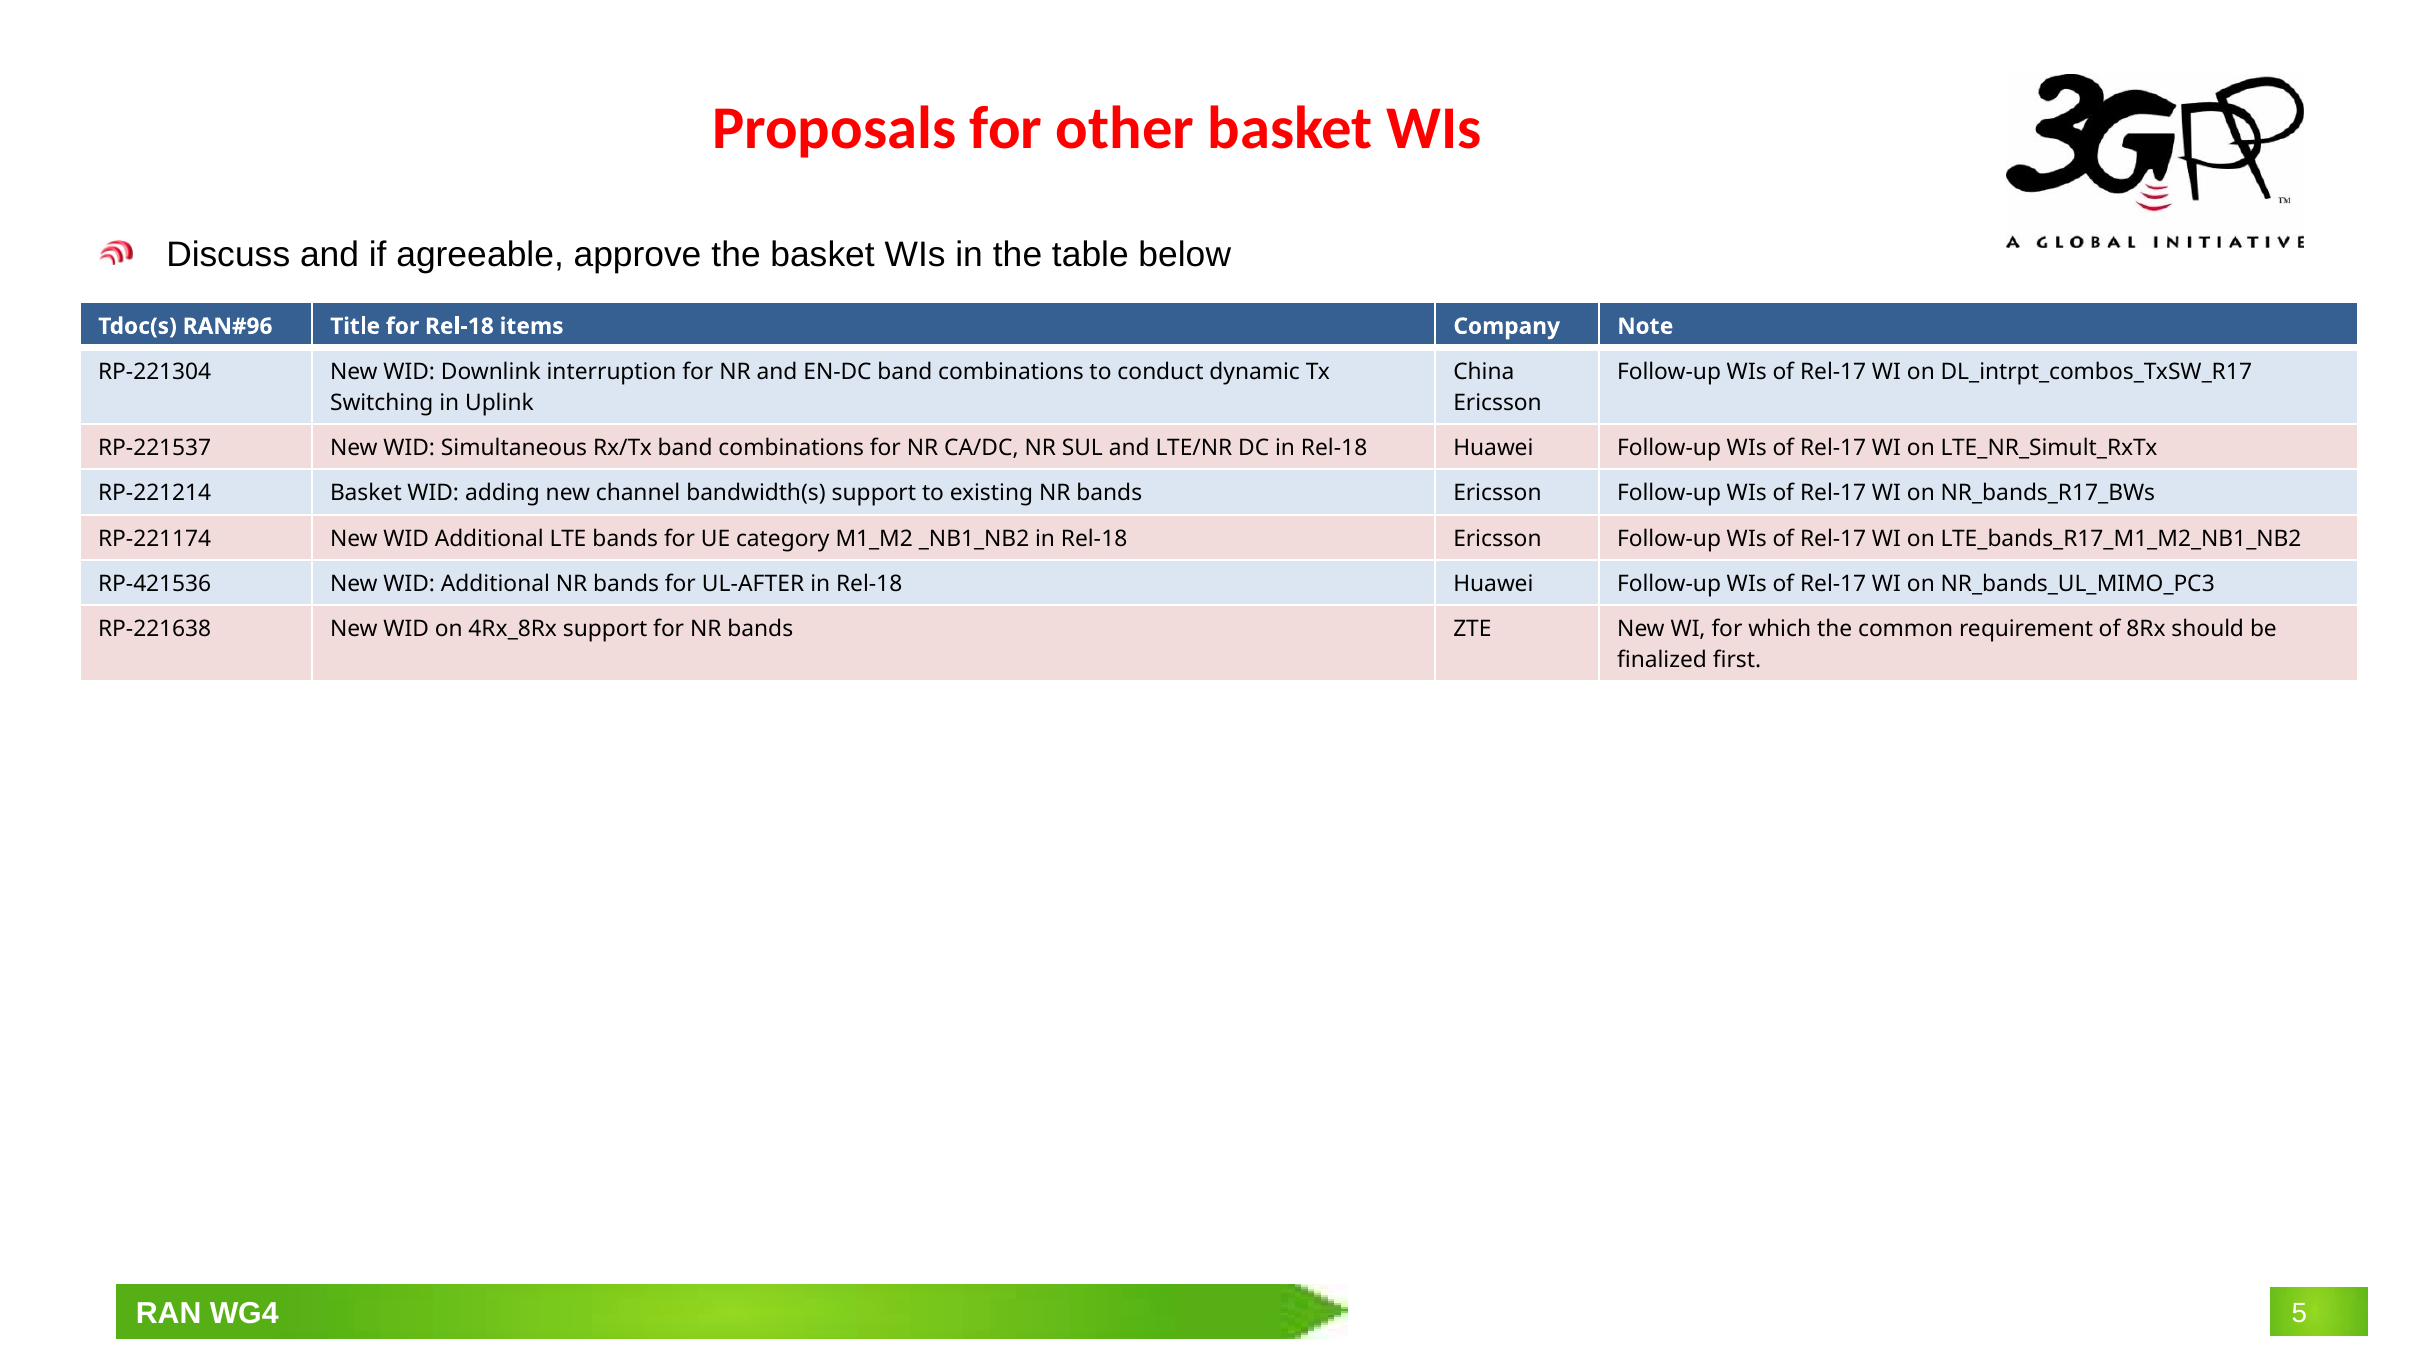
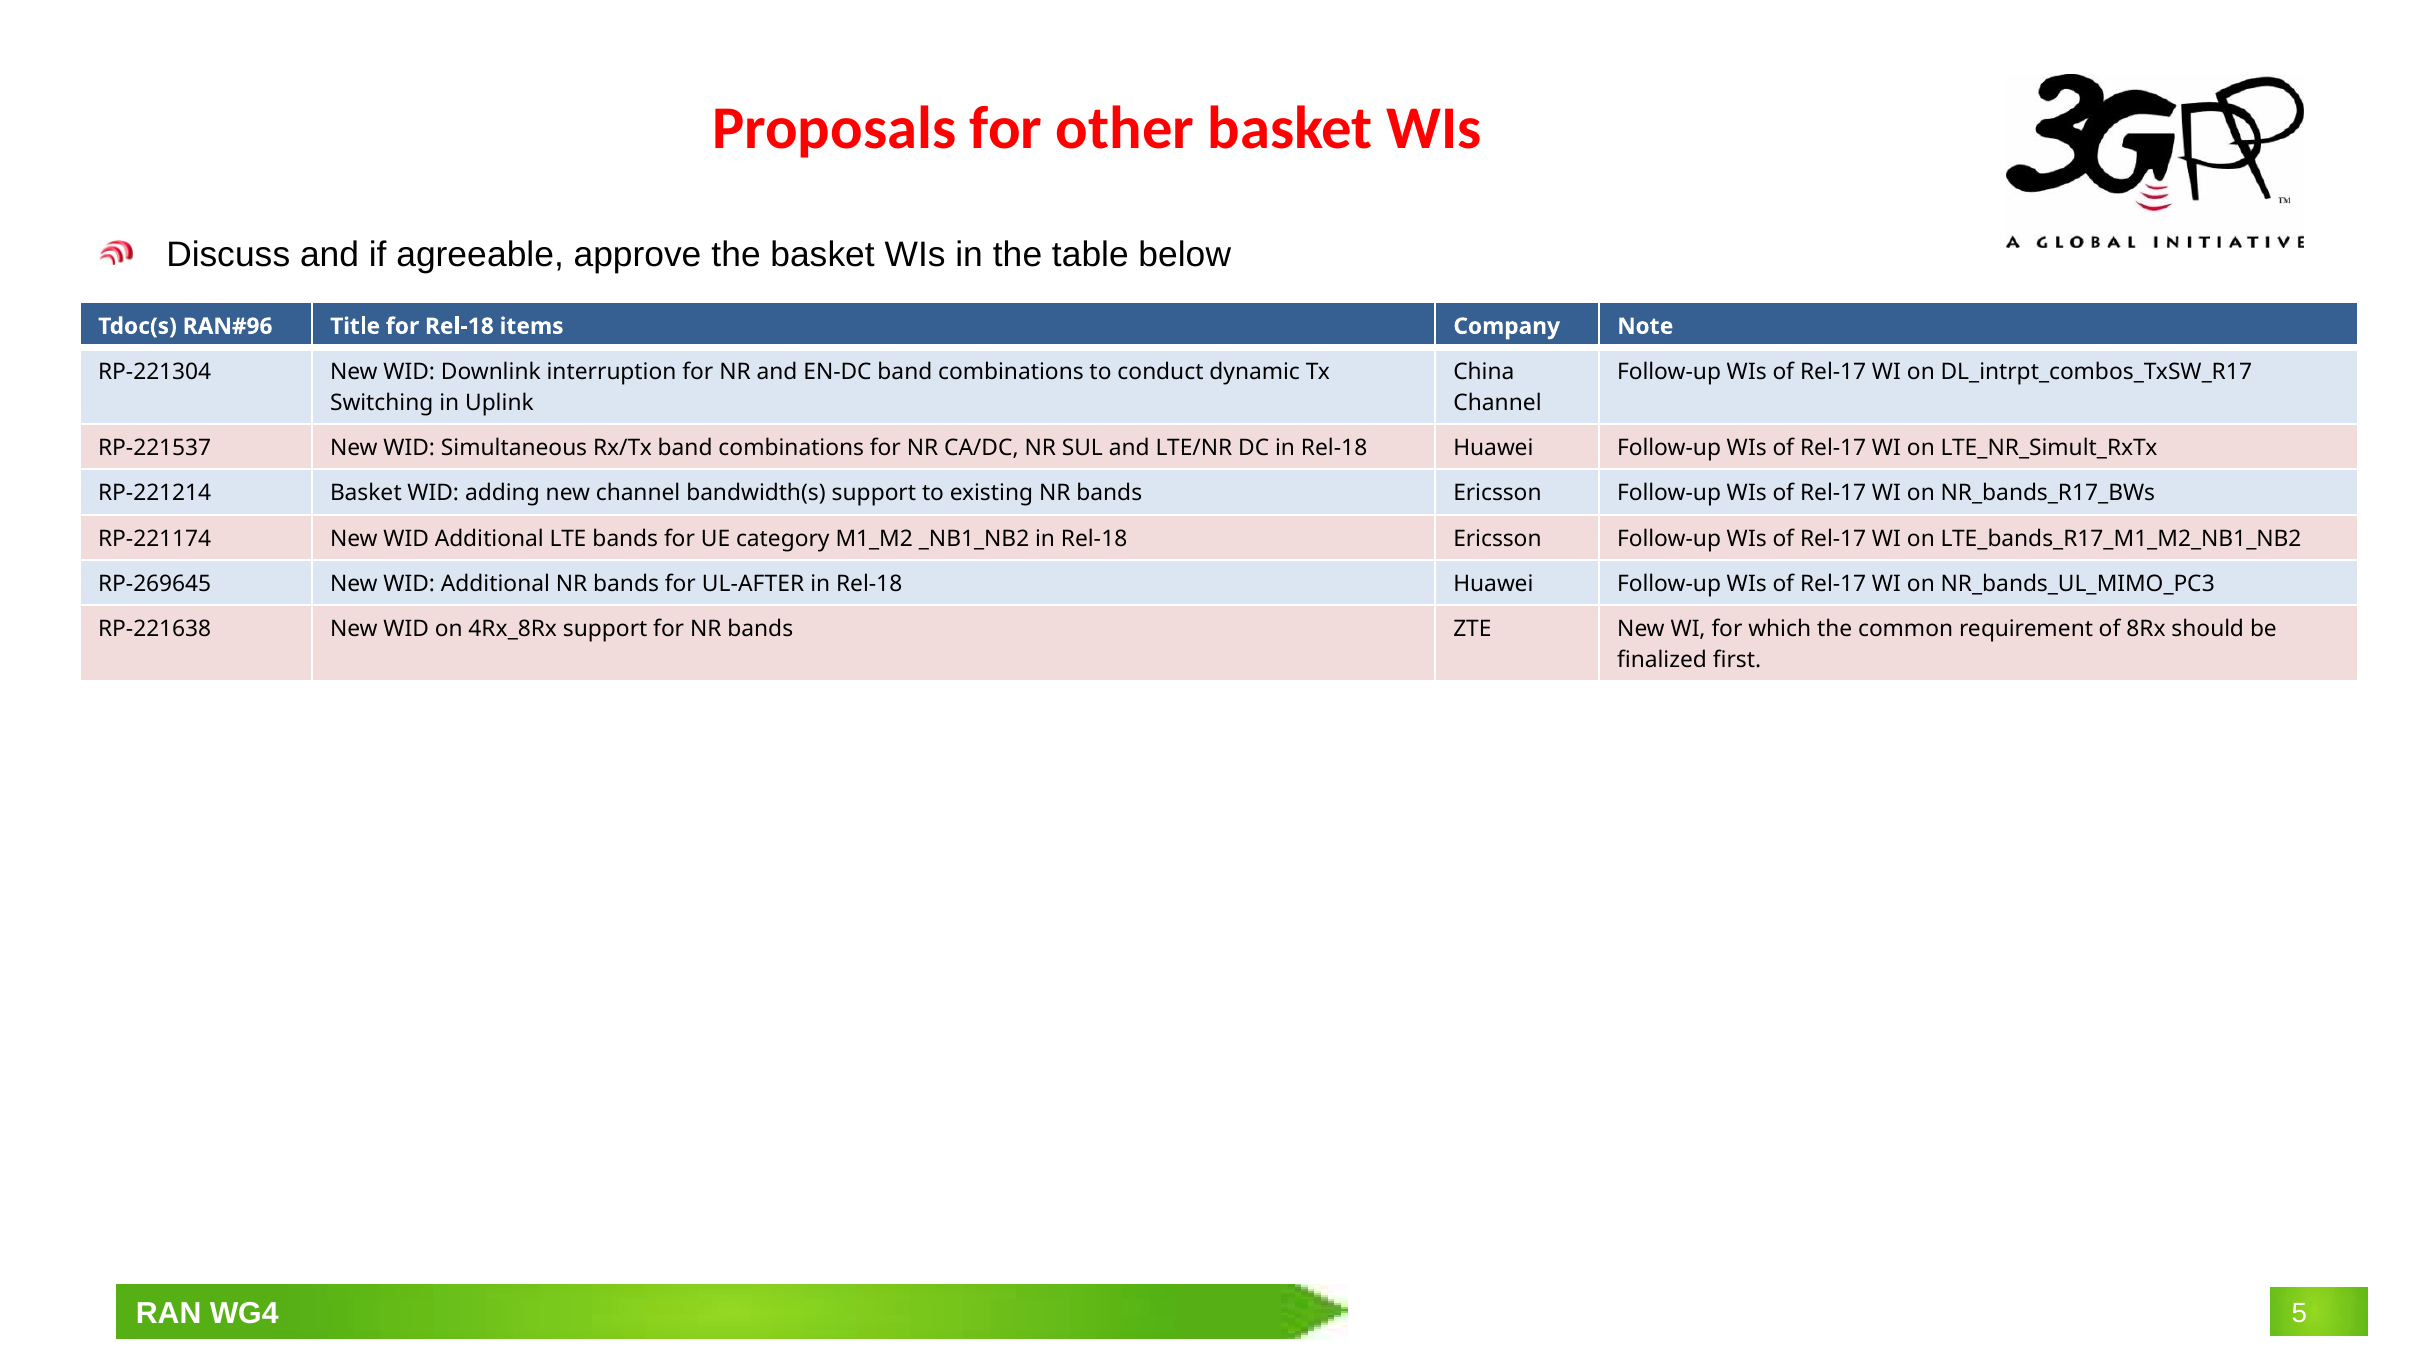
Ericsson: Ericsson -> Channel (1498, 403)
RP-421536: RP-421536 -> RP-269645 (155, 584)
